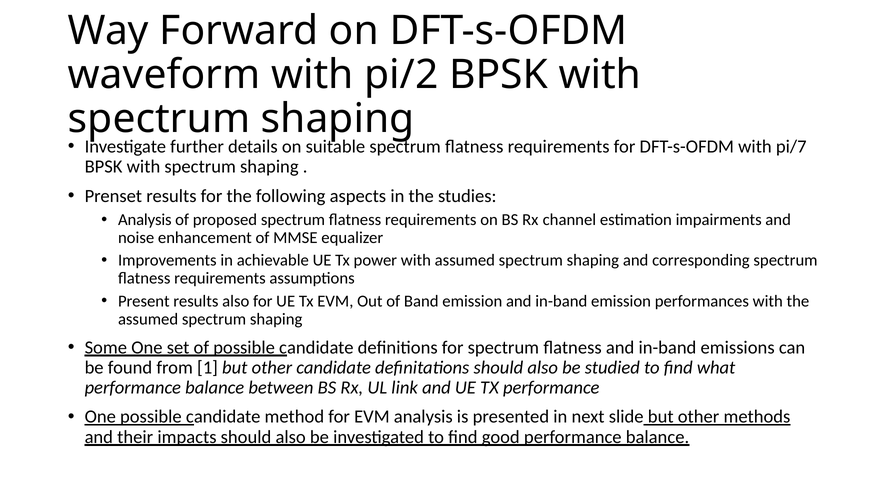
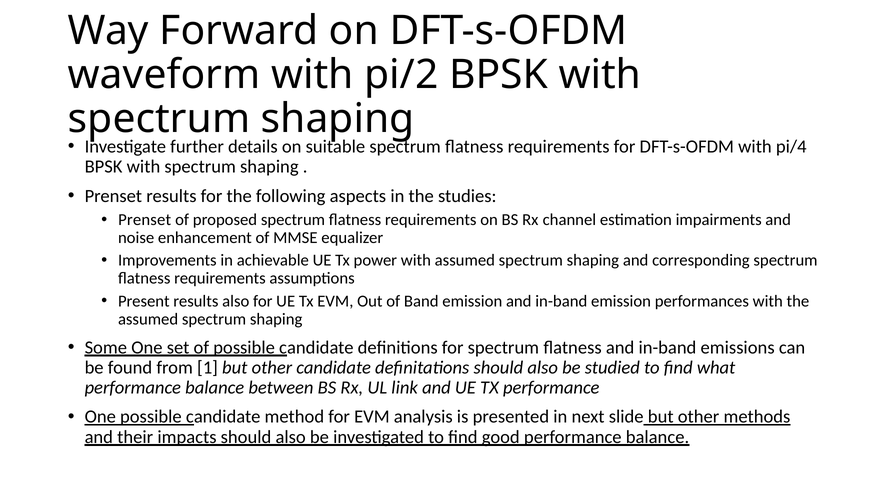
pi/7: pi/7 -> pi/4 (791, 147)
Analysis: Analysis -> Prenset (145, 220)
